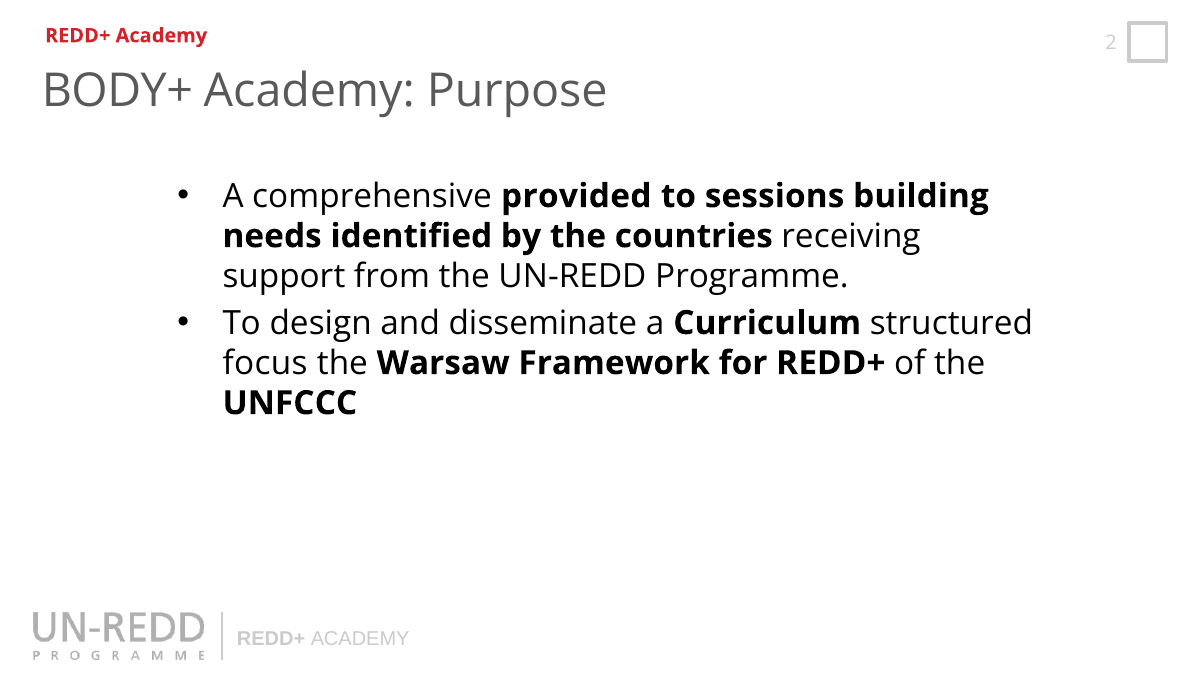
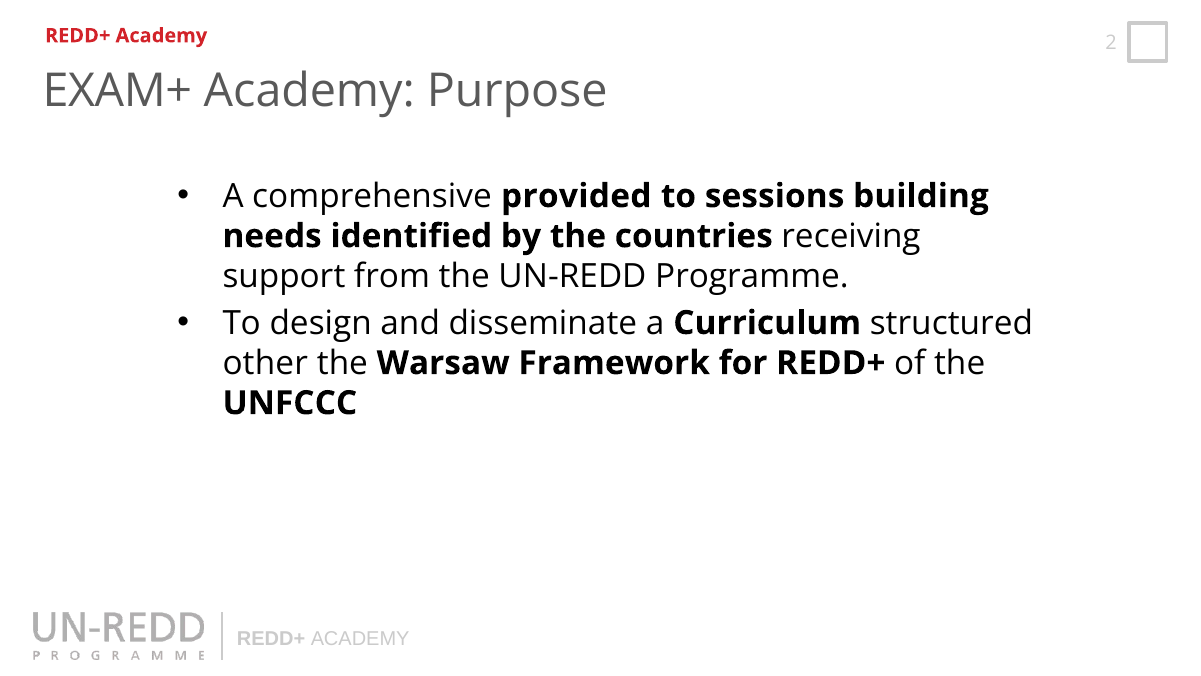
BODY+: BODY+ -> EXAM+ (117, 91)
focus: focus -> other (265, 363)
